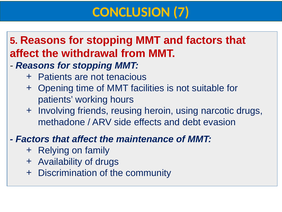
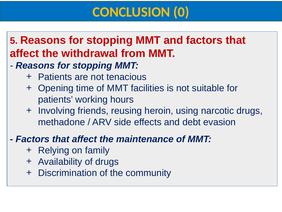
7: 7 -> 0 (181, 12)
